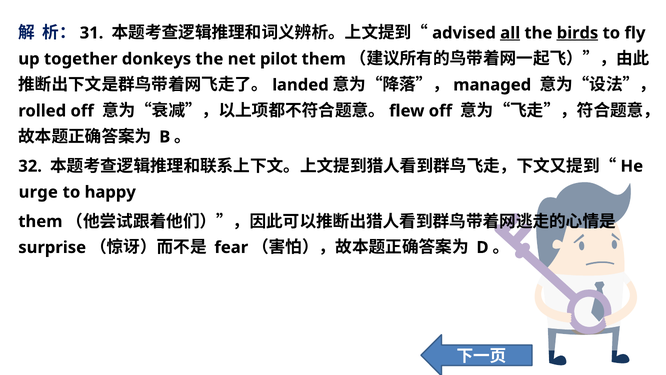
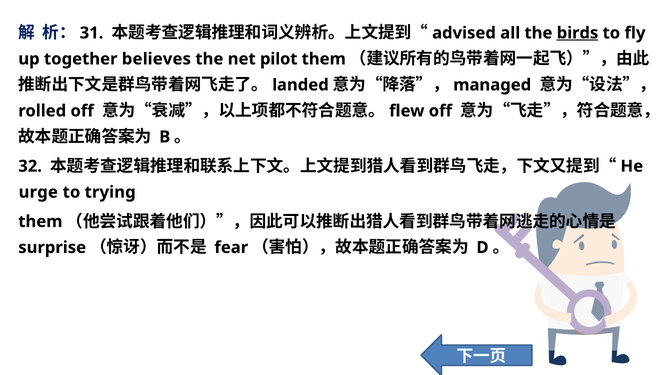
all underline: present -> none (510, 33)
donkeys: donkeys -> believes (156, 59)
happy: happy -> trying (110, 192)
